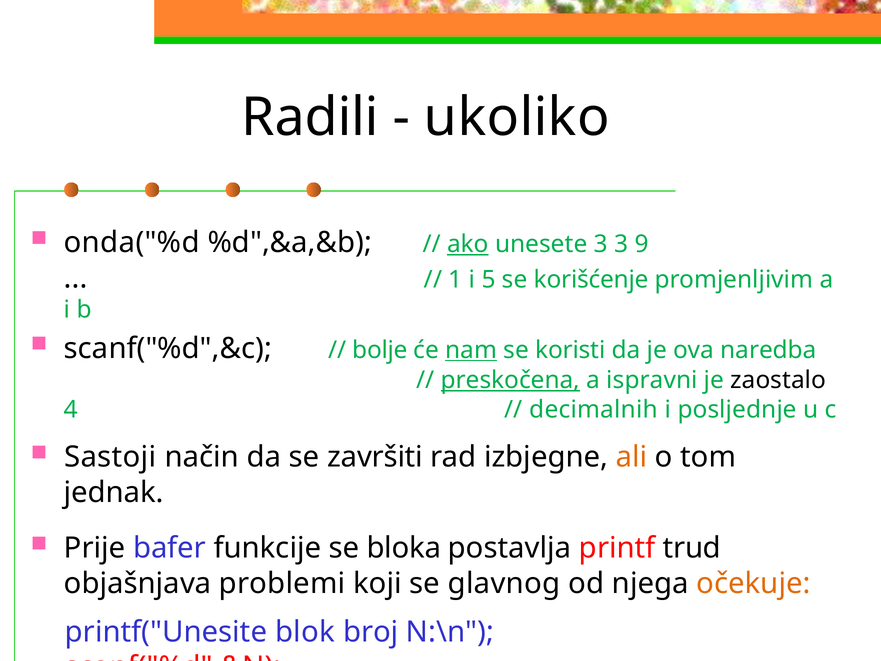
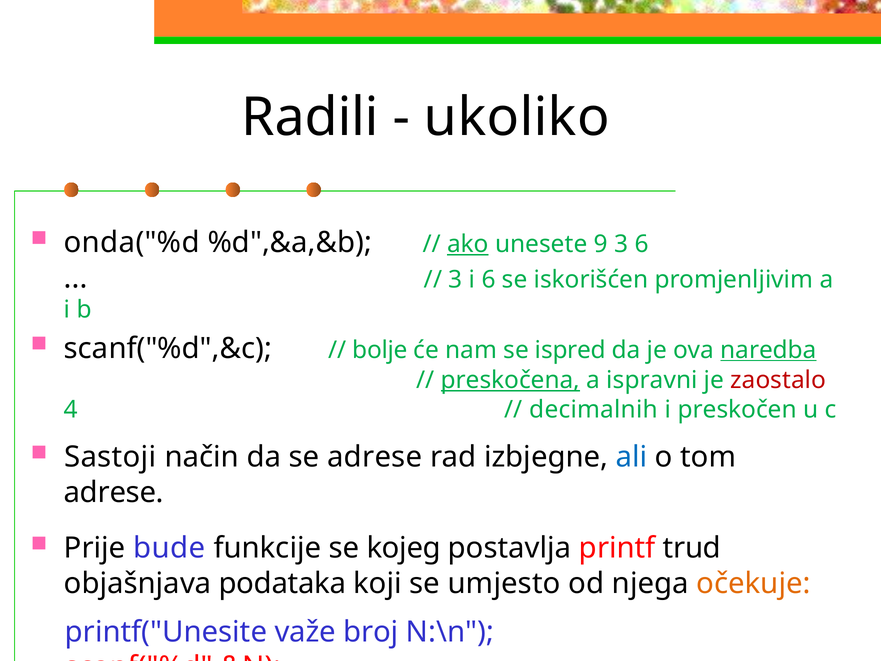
unesete 3: 3 -> 9 (601, 244)
3 9: 9 -> 6 (642, 244)
1: 1 -> 3 (455, 279)
i 5: 5 -> 6 (489, 279)
korišćenje: korišćenje -> iskorišćen (591, 279)
nam underline: present -> none (471, 350)
koristi: koristi -> ispred (570, 350)
naredba underline: none -> present (768, 350)
zaostalo colour: black -> red (778, 380)
posljednje: posljednje -> preskočen (737, 410)
se završiti: završiti -> adrese (375, 457)
ali colour: orange -> blue (632, 457)
jednak: jednak -> adrese (114, 492)
bafer: bafer -> bude (169, 548)
bloka: bloka -> kojeg (404, 548)
problemi: problemi -> podataka (282, 583)
glavnog: glavnog -> umjesto (504, 583)
blok: blok -> važe (305, 632)
